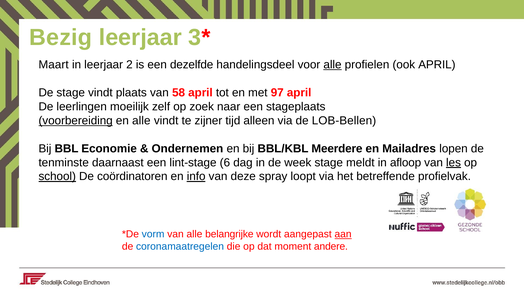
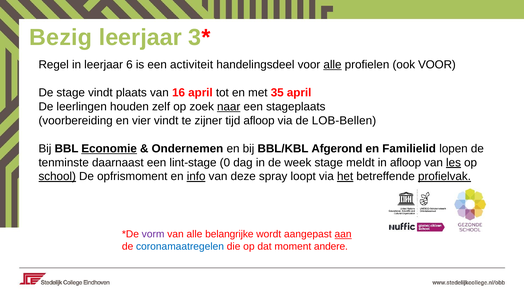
Maart: Maart -> Regel (54, 65)
2: 2 -> 6 (129, 65)
dezelfde: dezelfde -> activiteit (192, 65)
ook APRIL: APRIL -> VOOR (437, 65)
58: 58 -> 16 (179, 93)
97: 97 -> 35 (277, 93)
moeilijk: moeilijk -> houden (129, 107)
naar underline: none -> present (229, 107)
voorbereiding underline: present -> none (76, 120)
en alle: alle -> vier (141, 120)
tijd alleen: alleen -> afloop (259, 120)
Economie underline: none -> present (109, 148)
Meerdere: Meerdere -> Afgerond (337, 148)
Mailadres: Mailadres -> Familielid (409, 148)
6: 6 -> 0 (225, 162)
coördinatoren: coördinatoren -> opfrismoment (132, 176)
het underline: none -> present (345, 176)
profielvak underline: none -> present (444, 176)
vorm colour: blue -> purple (153, 234)
